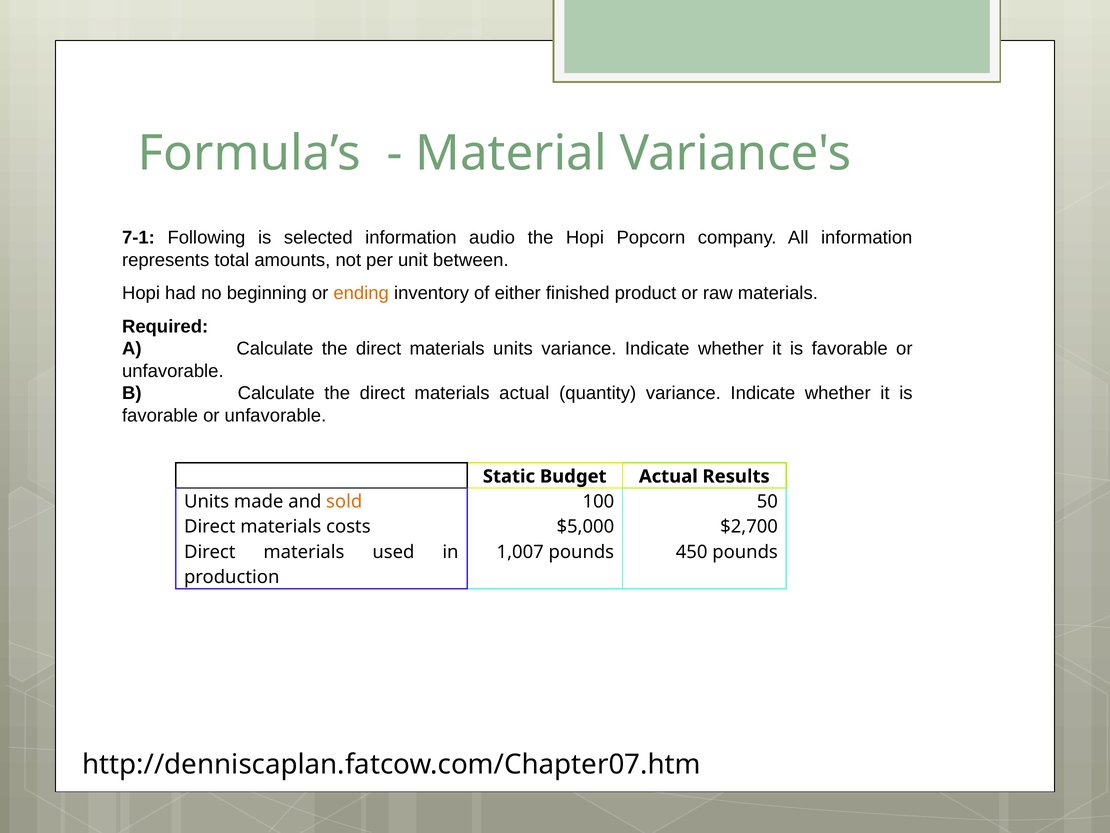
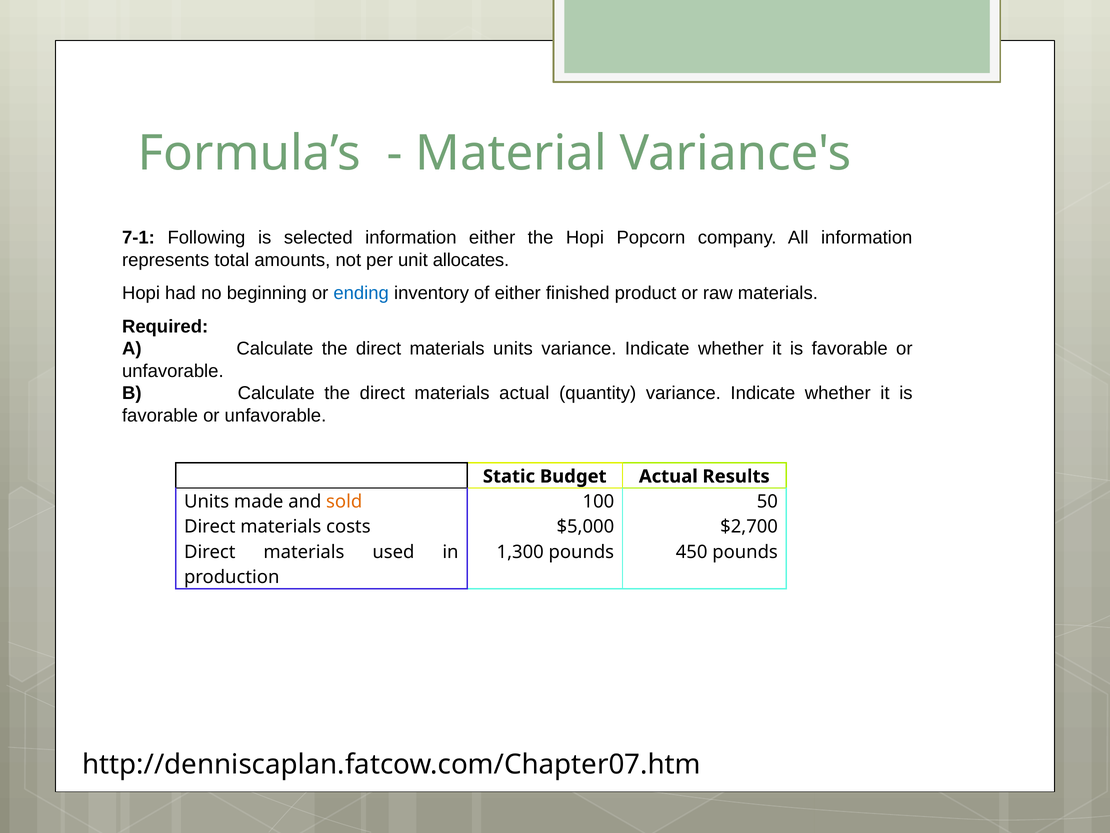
information audio: audio -> either (492, 238)
between: between -> allocates (471, 260)
ending colour: orange -> blue (361, 293)
1,007: 1,007 -> 1,300 (520, 552)
